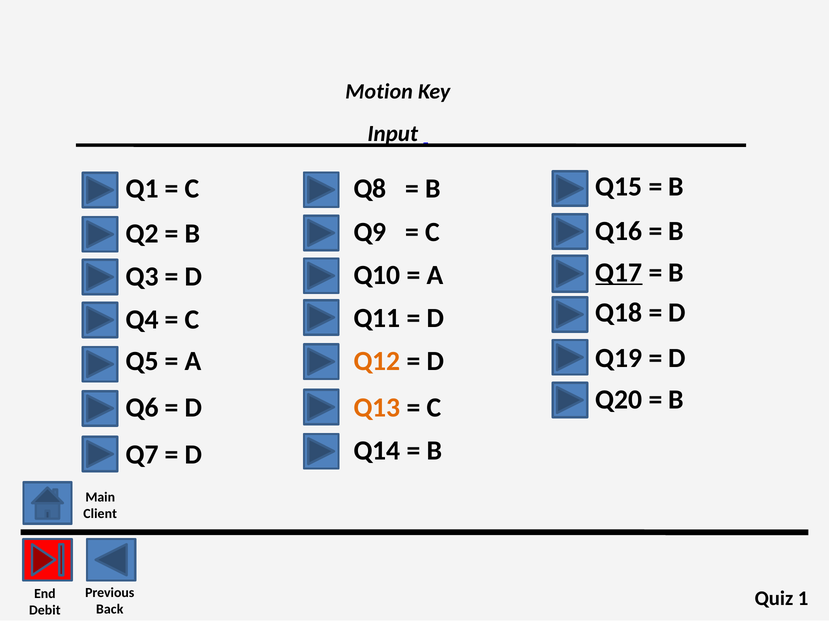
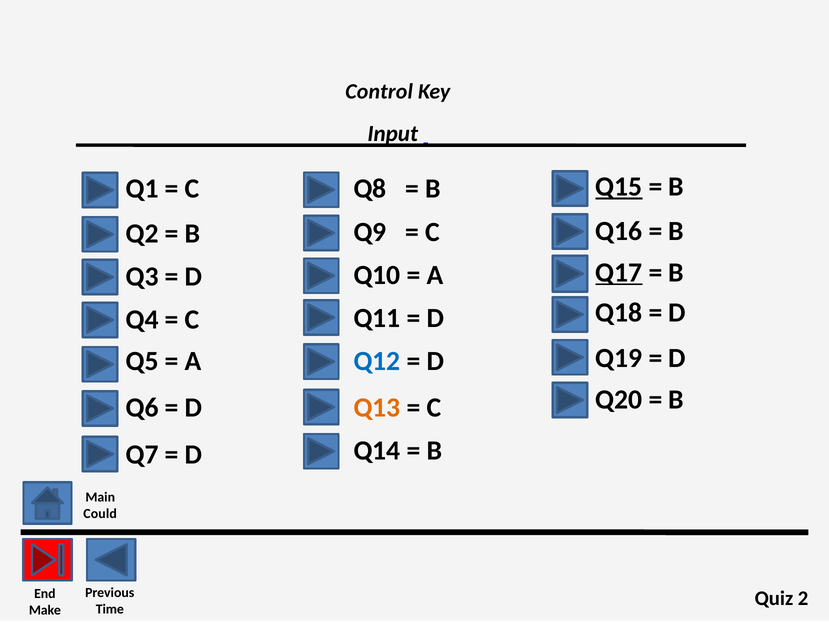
Motion: Motion -> Control (379, 91)
Q15 underline: none -> present (619, 187)
Q12 colour: orange -> blue (377, 361)
Client: Client -> Could (100, 513)
1: 1 -> 2 (803, 598)
Back: Back -> Time (110, 609)
Debit: Debit -> Make (45, 610)
